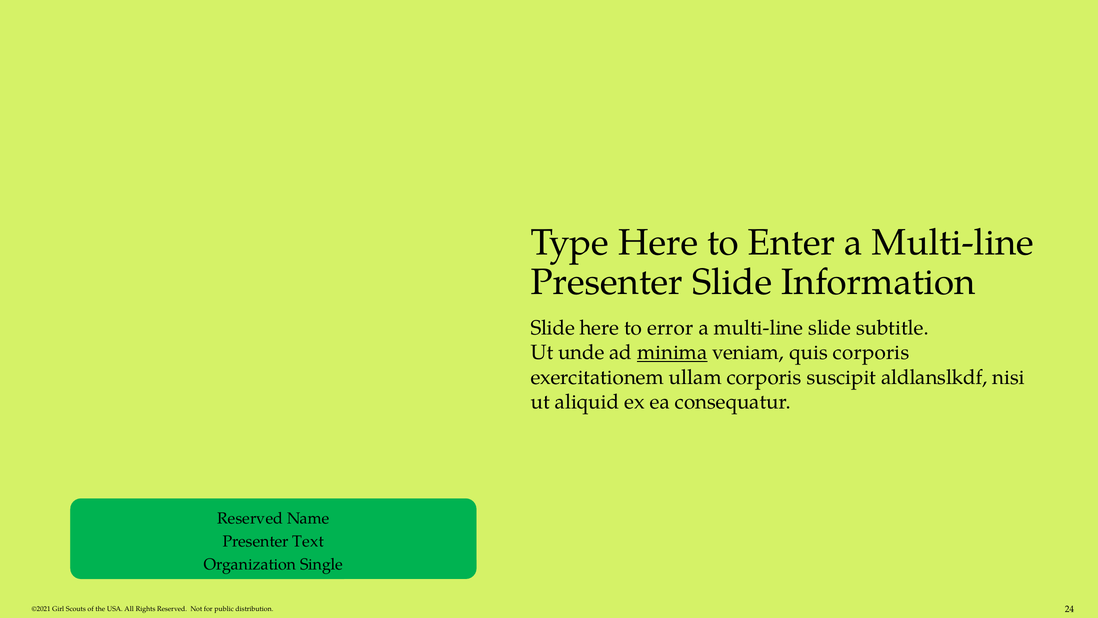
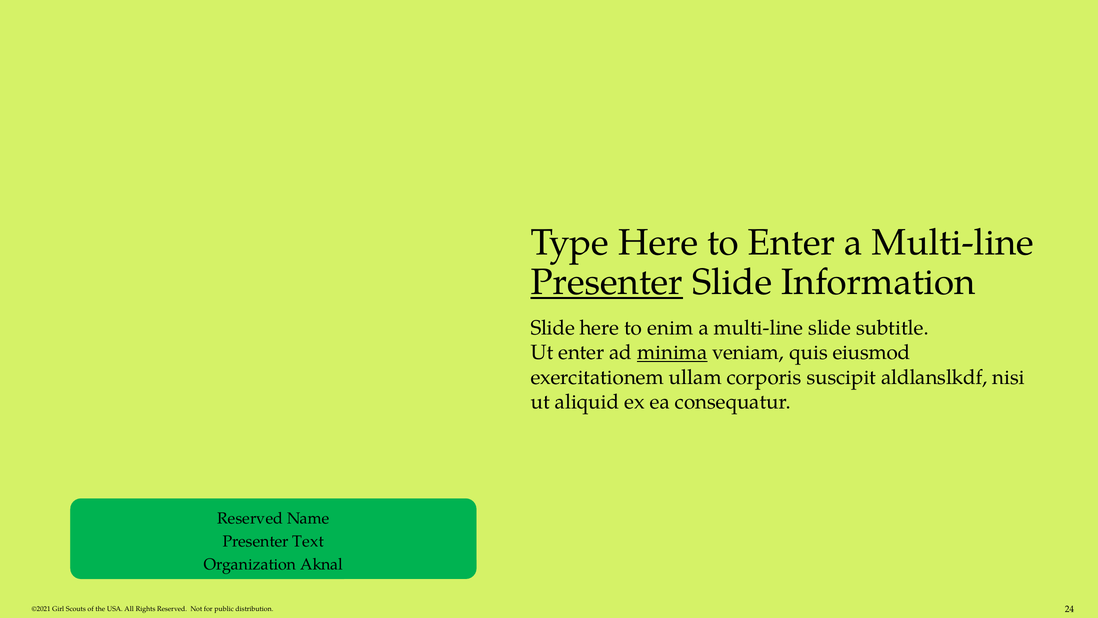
Presenter underline: none -> present (607, 282)
error: error -> enim (670, 328)
Ut unde: unde -> enter (581, 352)
quis corporis: corporis -> eiusmod (871, 352)
Single: Single -> Aknal (322, 564)
